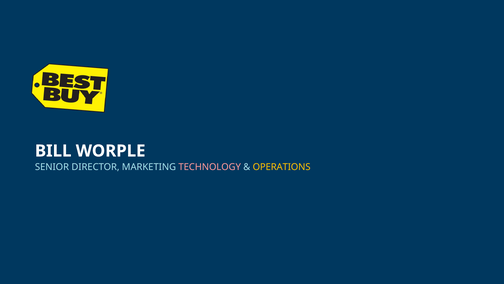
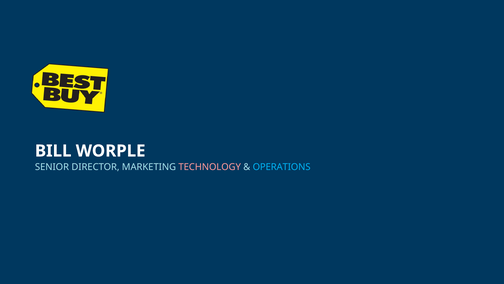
OPERATIONS colour: yellow -> light blue (282, 167)
